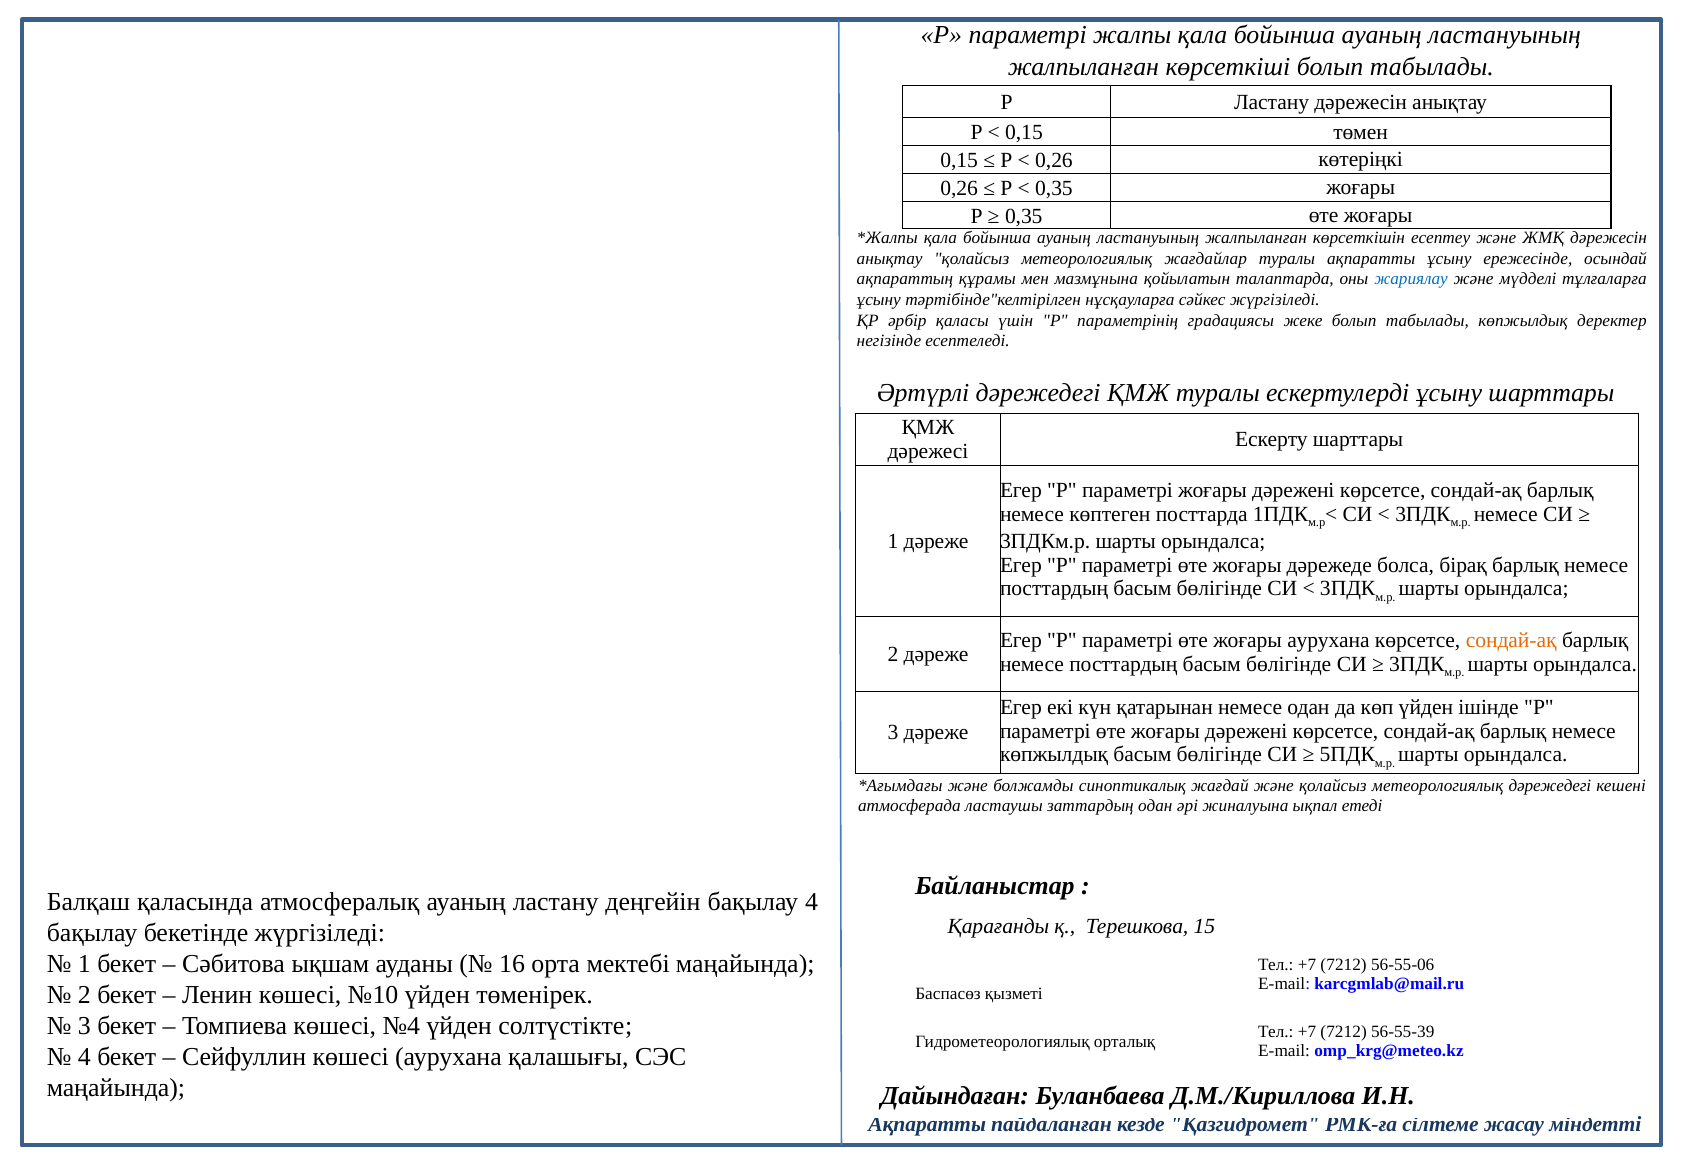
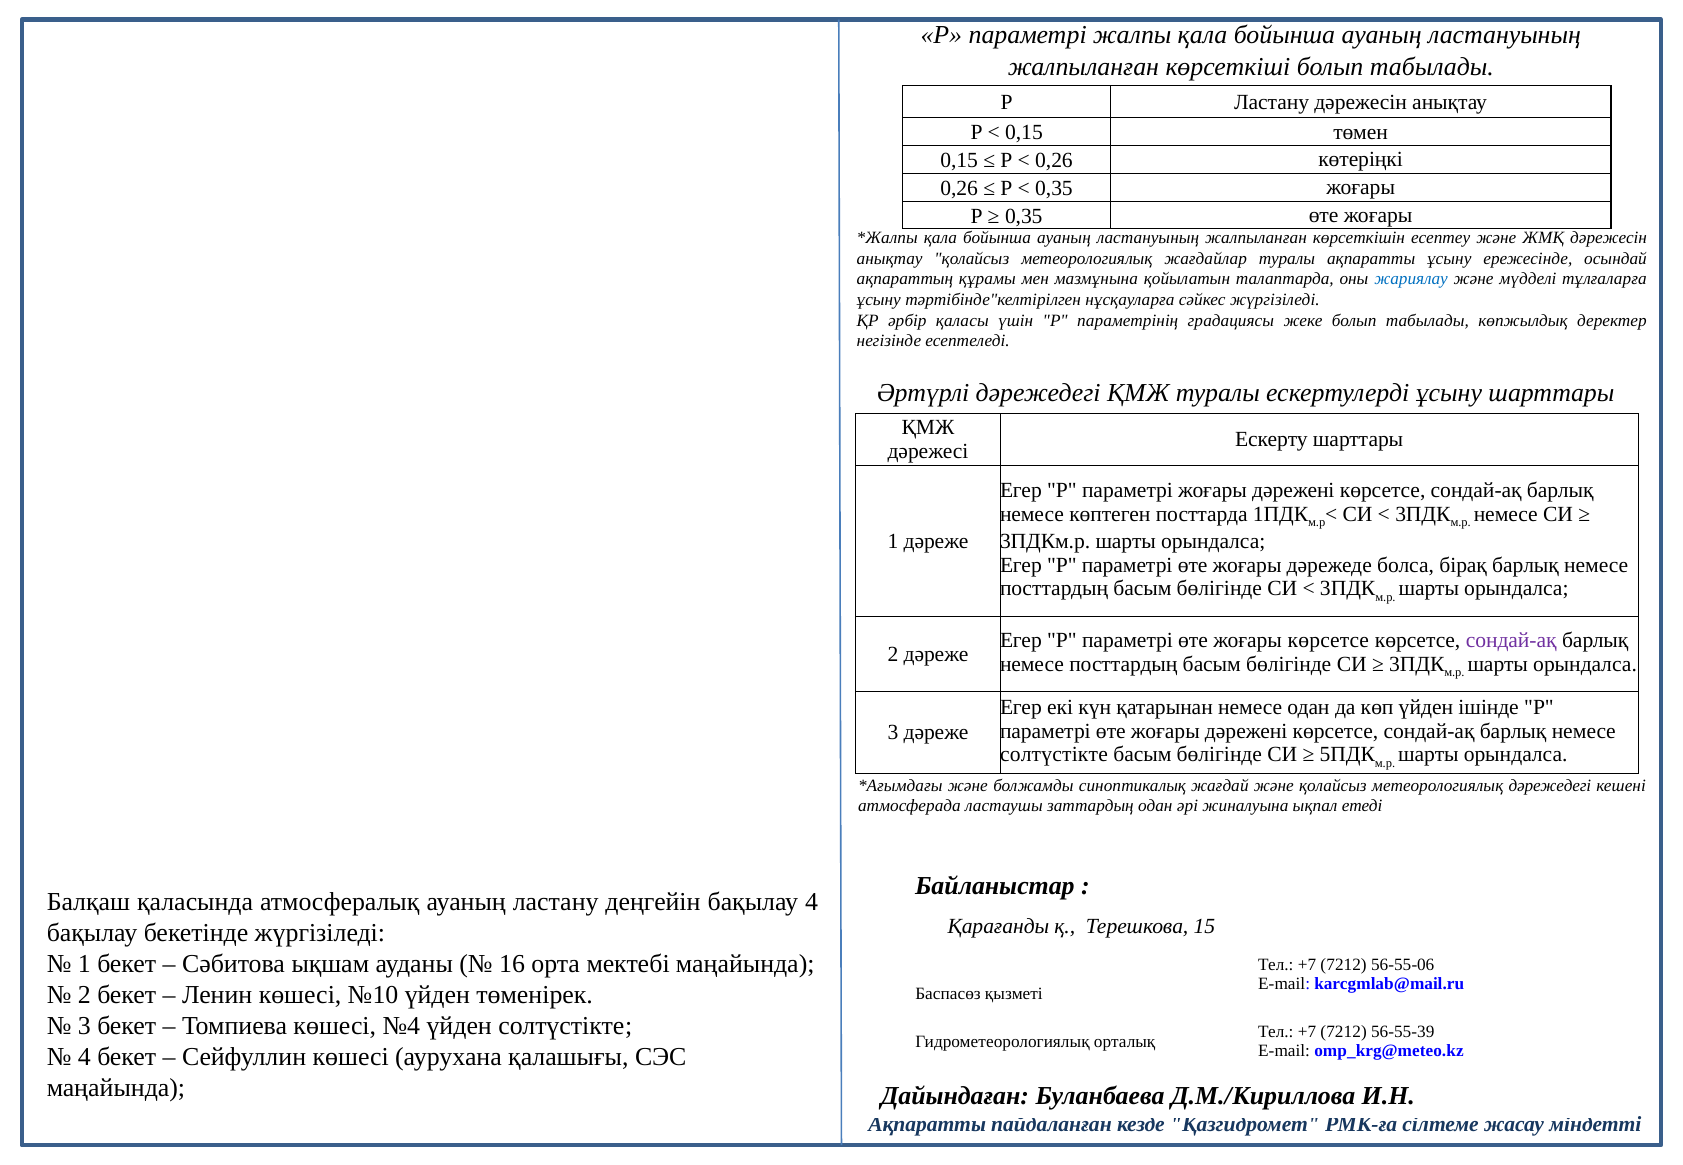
жоғары аурухана: аурухана -> көрсетсе (1328, 641)
сондай-ақ colour: orange -> purple (1511, 641)
көпжылдық: көпжылдық -> солтүстікте (1054, 755)
